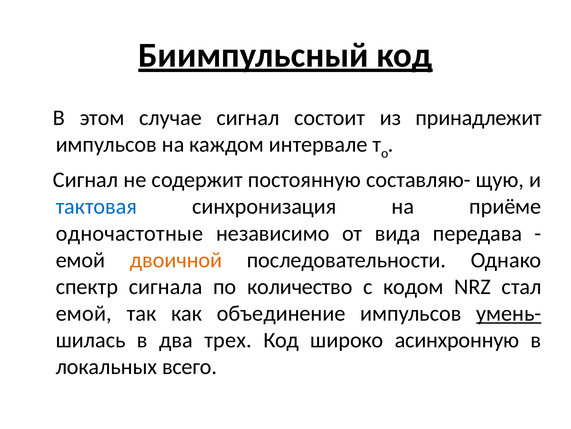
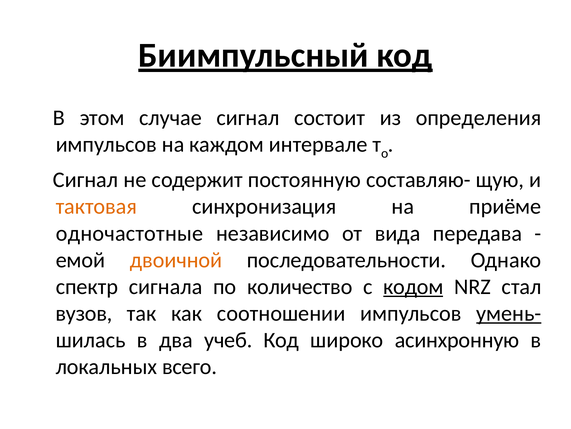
принадлежит: принадлежит -> определения (479, 118)
тактовая colour: blue -> orange (96, 206)
кодом underline: none -> present (413, 286)
емой: емой -> вузов (84, 313)
объединение: объединение -> соотношении (281, 313)
трех: трех -> учеб (228, 340)
